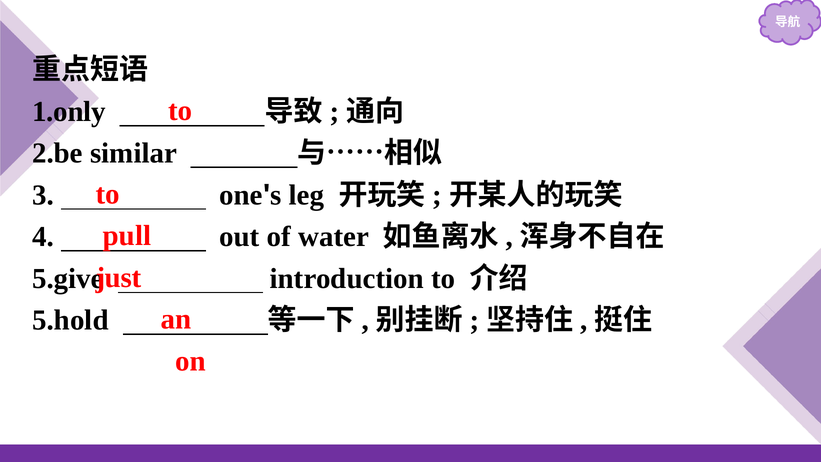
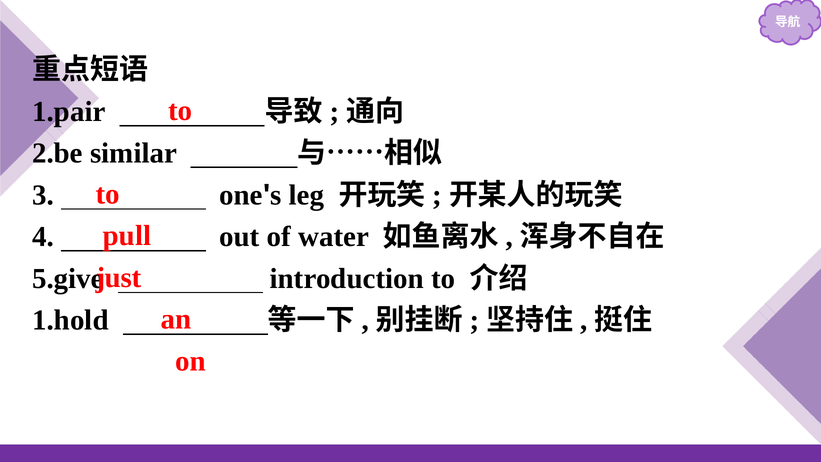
1.only: 1.only -> 1.pair (69, 112)
5.hold: 5.hold -> 1.hold (70, 320)
